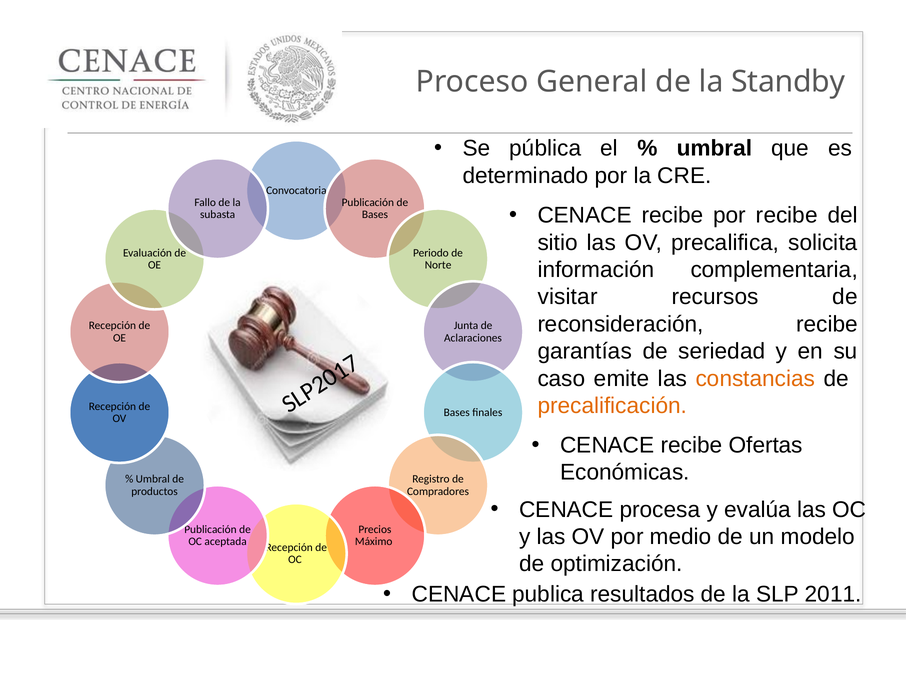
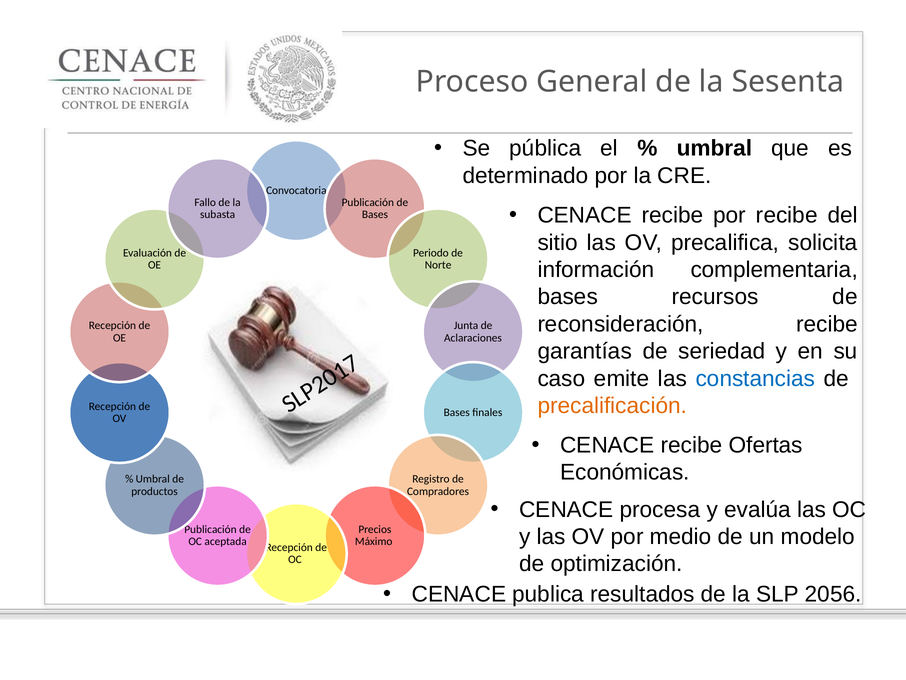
Standby: Standby -> Sesenta (788, 82)
visitar: visitar -> bases (568, 297)
constancias colour: orange -> blue (755, 378)
2011: 2011 -> 2056 (833, 594)
